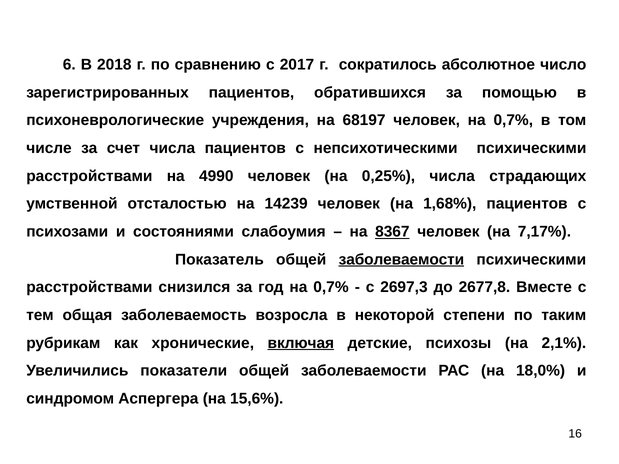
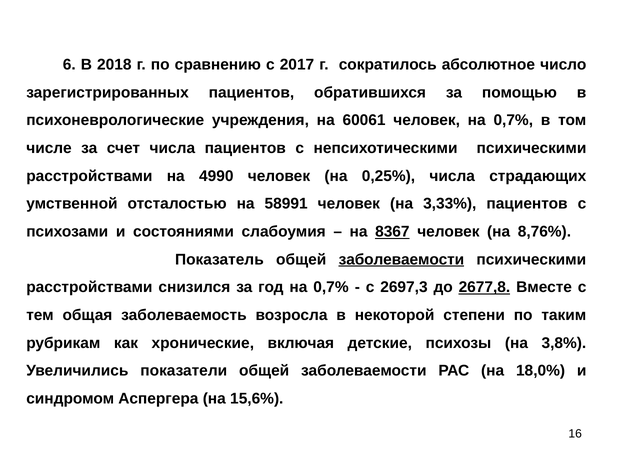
68197: 68197 -> 60061 (364, 120)
14239: 14239 -> 58991 (286, 204)
1,68%: 1,68% -> 3,33% (450, 204)
7,17%: 7,17% -> 8,76% (544, 232)
2677,8 underline: none -> present (484, 287)
включая underline: present -> none (301, 343)
2,1%: 2,1% -> 3,8% (564, 343)
